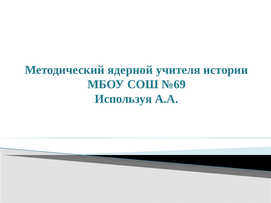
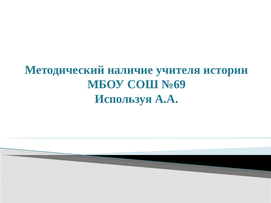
ядерной: ядерной -> наличие (130, 70)
